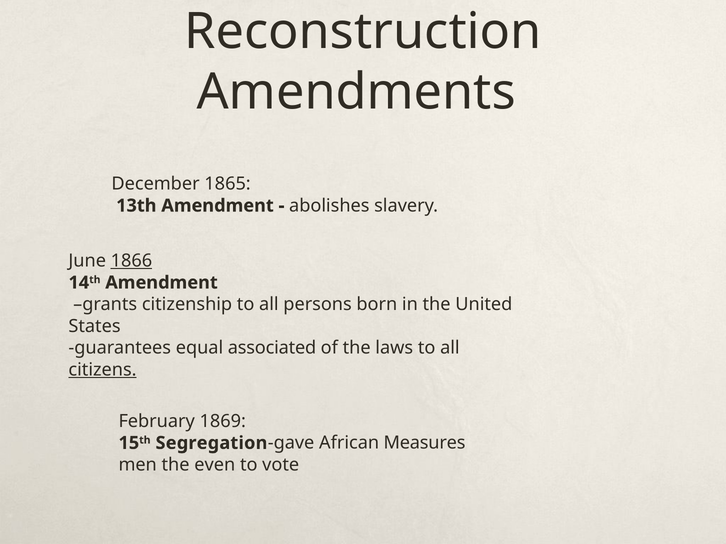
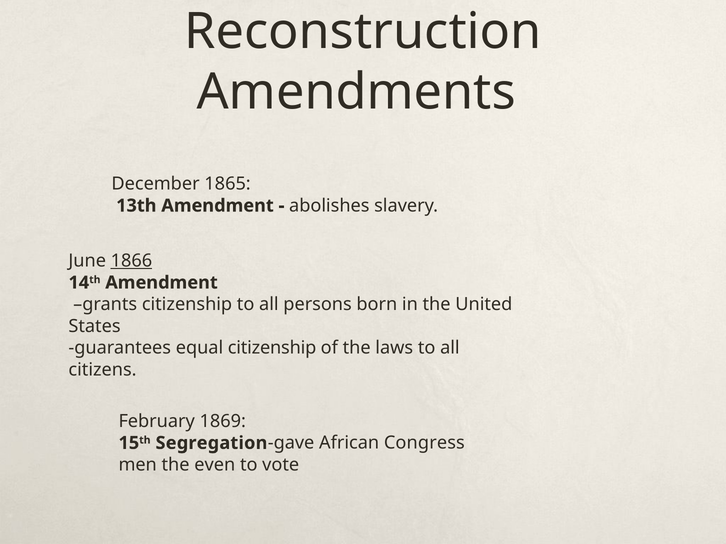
equal associated: associated -> citizenship (272, 348)
citizens underline: present -> none (103, 370)
Measures: Measures -> Congress (424, 443)
